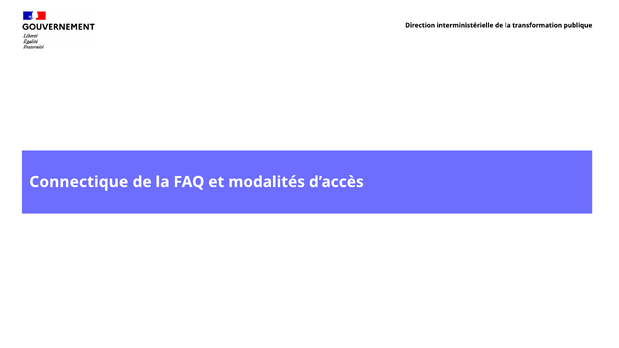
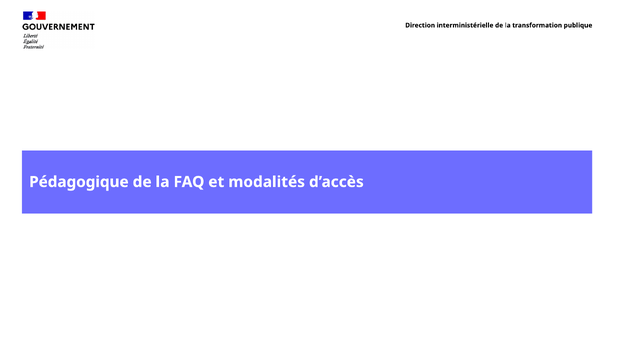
Connectique: Connectique -> Pédagogique (79, 182)
